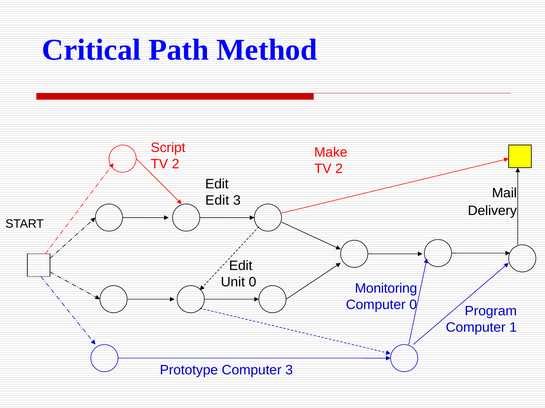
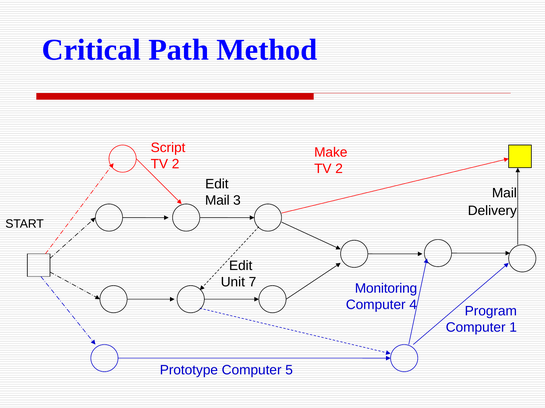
Edit: Edit -> Mail (217, 201)
Unit 0: 0 -> 7 (253, 282)
Computer 0: 0 -> 4 (413, 305)
Computer 3: 3 -> 5 (289, 371)
